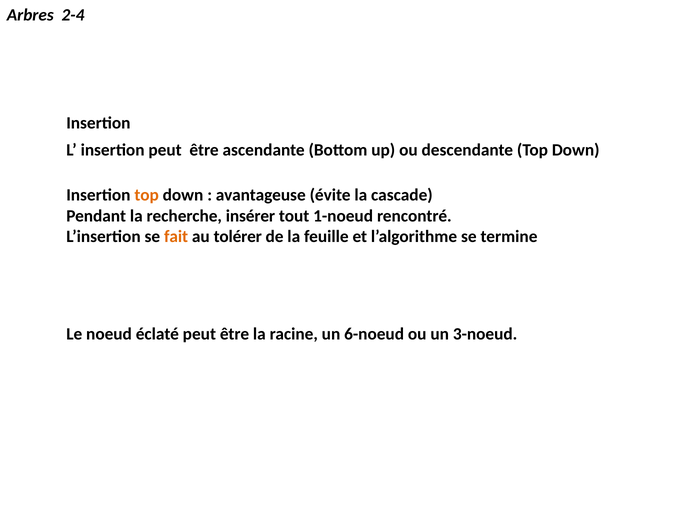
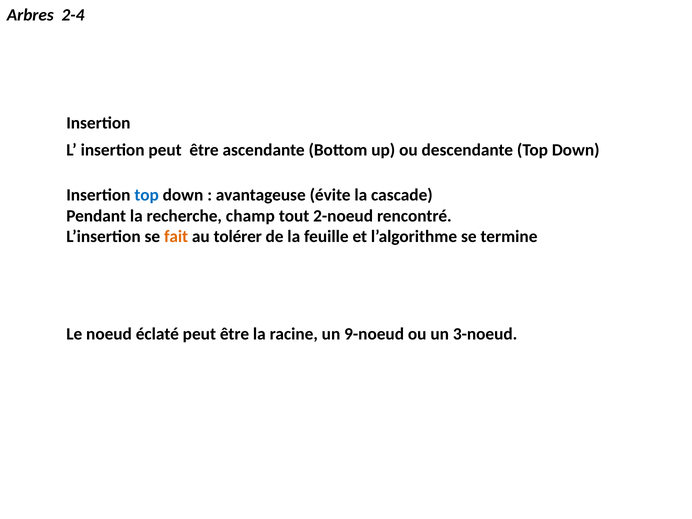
top colour: orange -> blue (147, 195)
insérer: insérer -> champ (250, 216)
1-noeud: 1-noeud -> 2-noeud (343, 216)
6-noeud: 6-noeud -> 9-noeud (374, 334)
